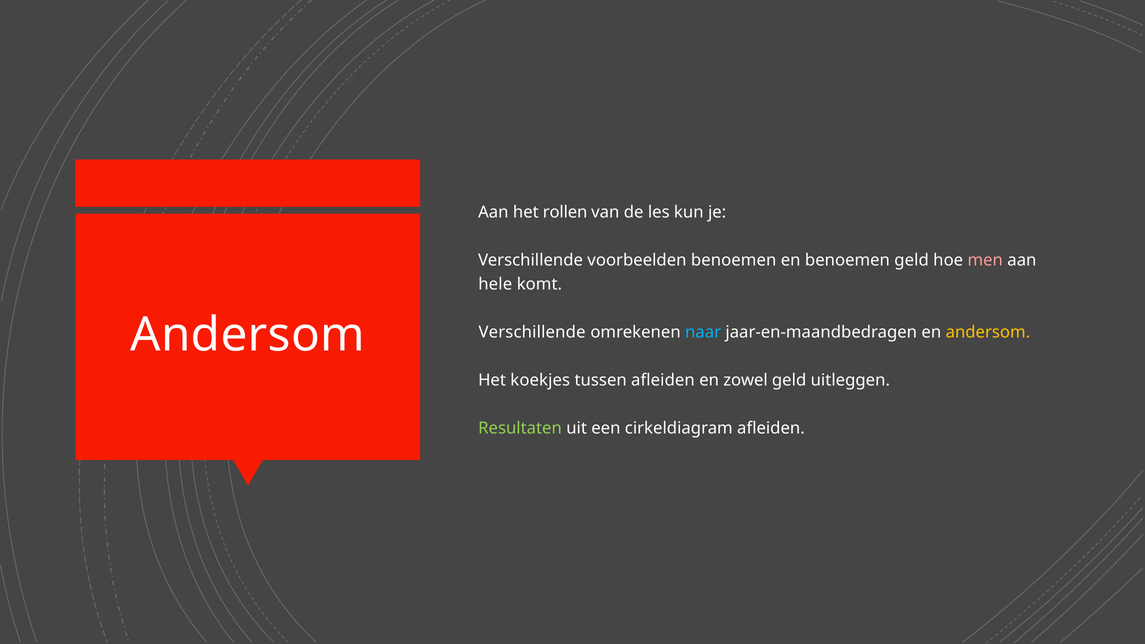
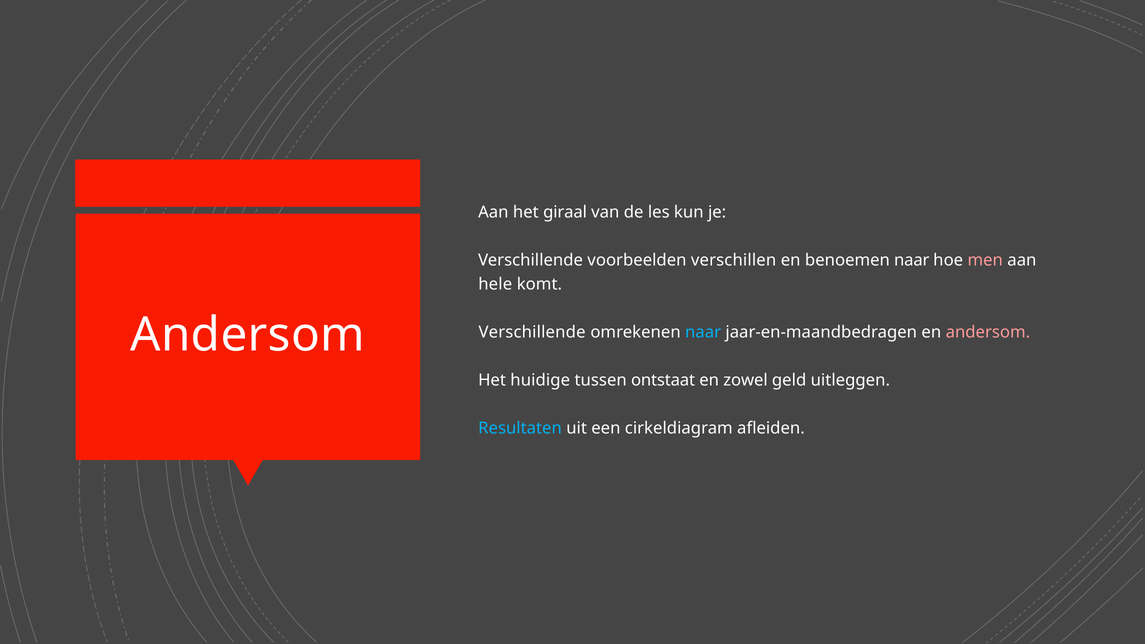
rollen: rollen -> giraal (565, 212)
voorbeelden benoemen: benoemen -> verschillen (734, 260)
benoemen geld: geld -> naar (912, 260)
andersom colour: yellow -> pink (988, 332)
koekjes: koekjes -> huidige (540, 380)
tussen afleiden: afleiden -> ontstaat (663, 380)
Resultaten colour: light green -> light blue (520, 428)
